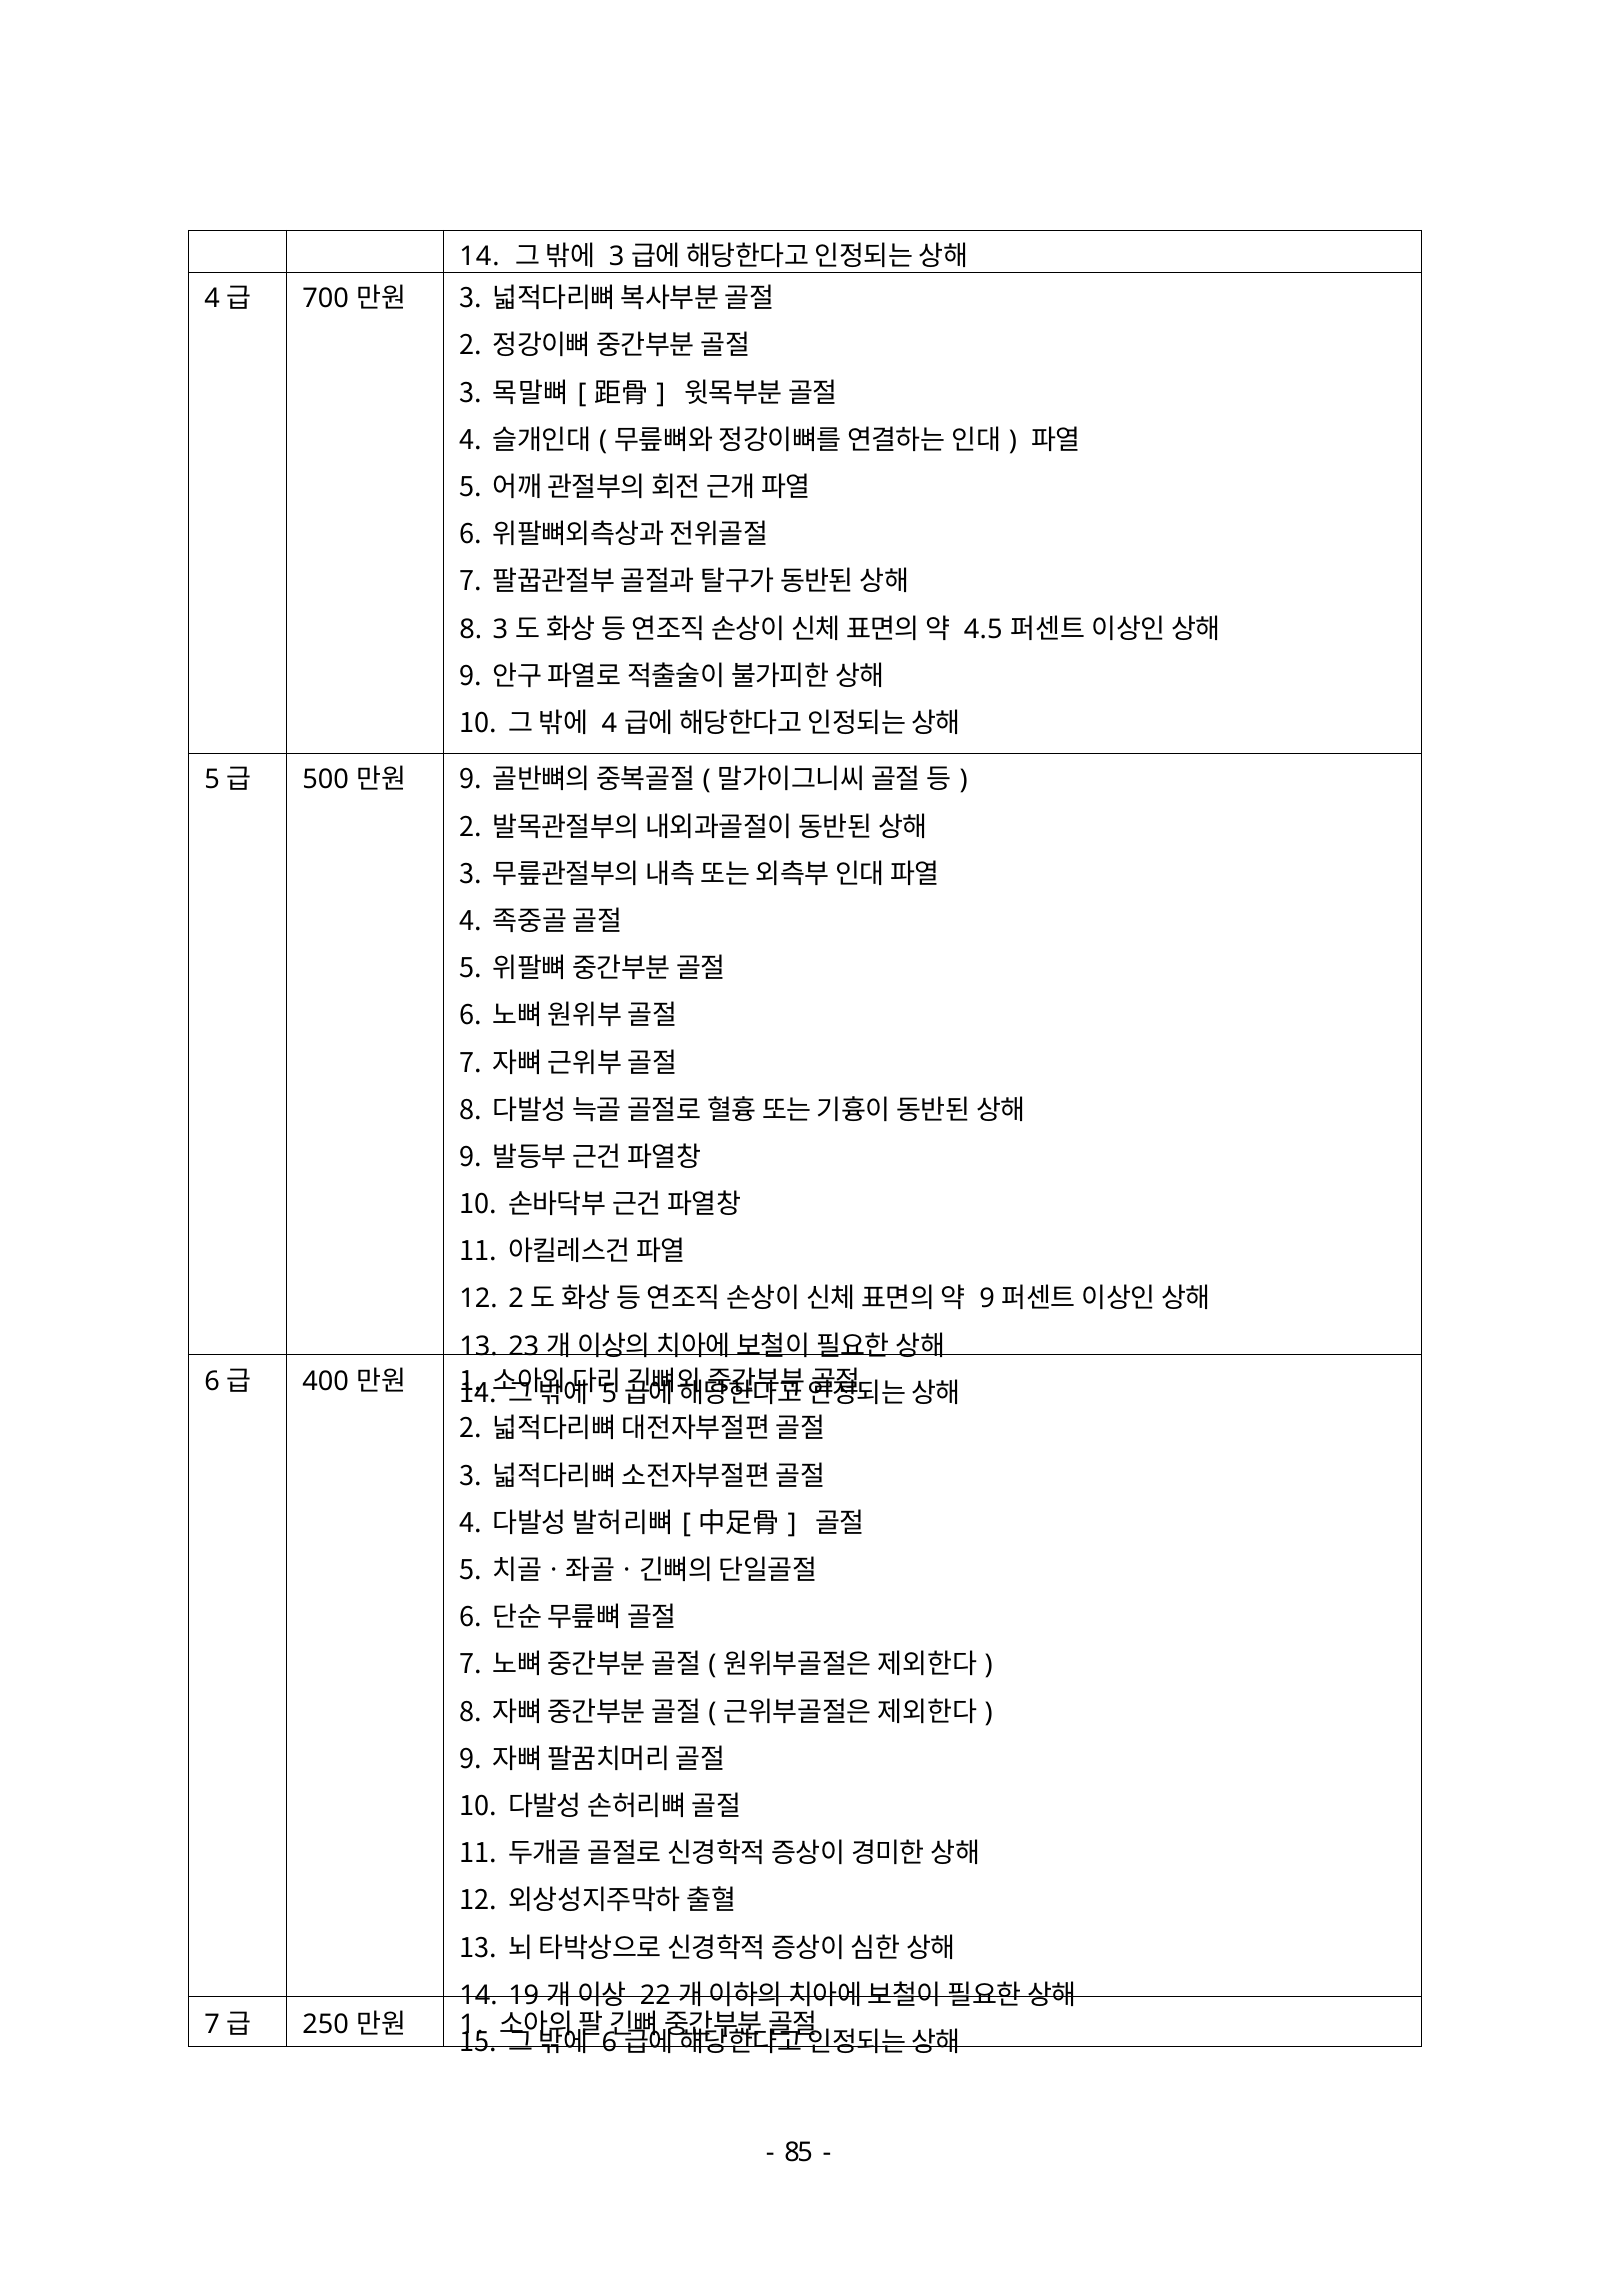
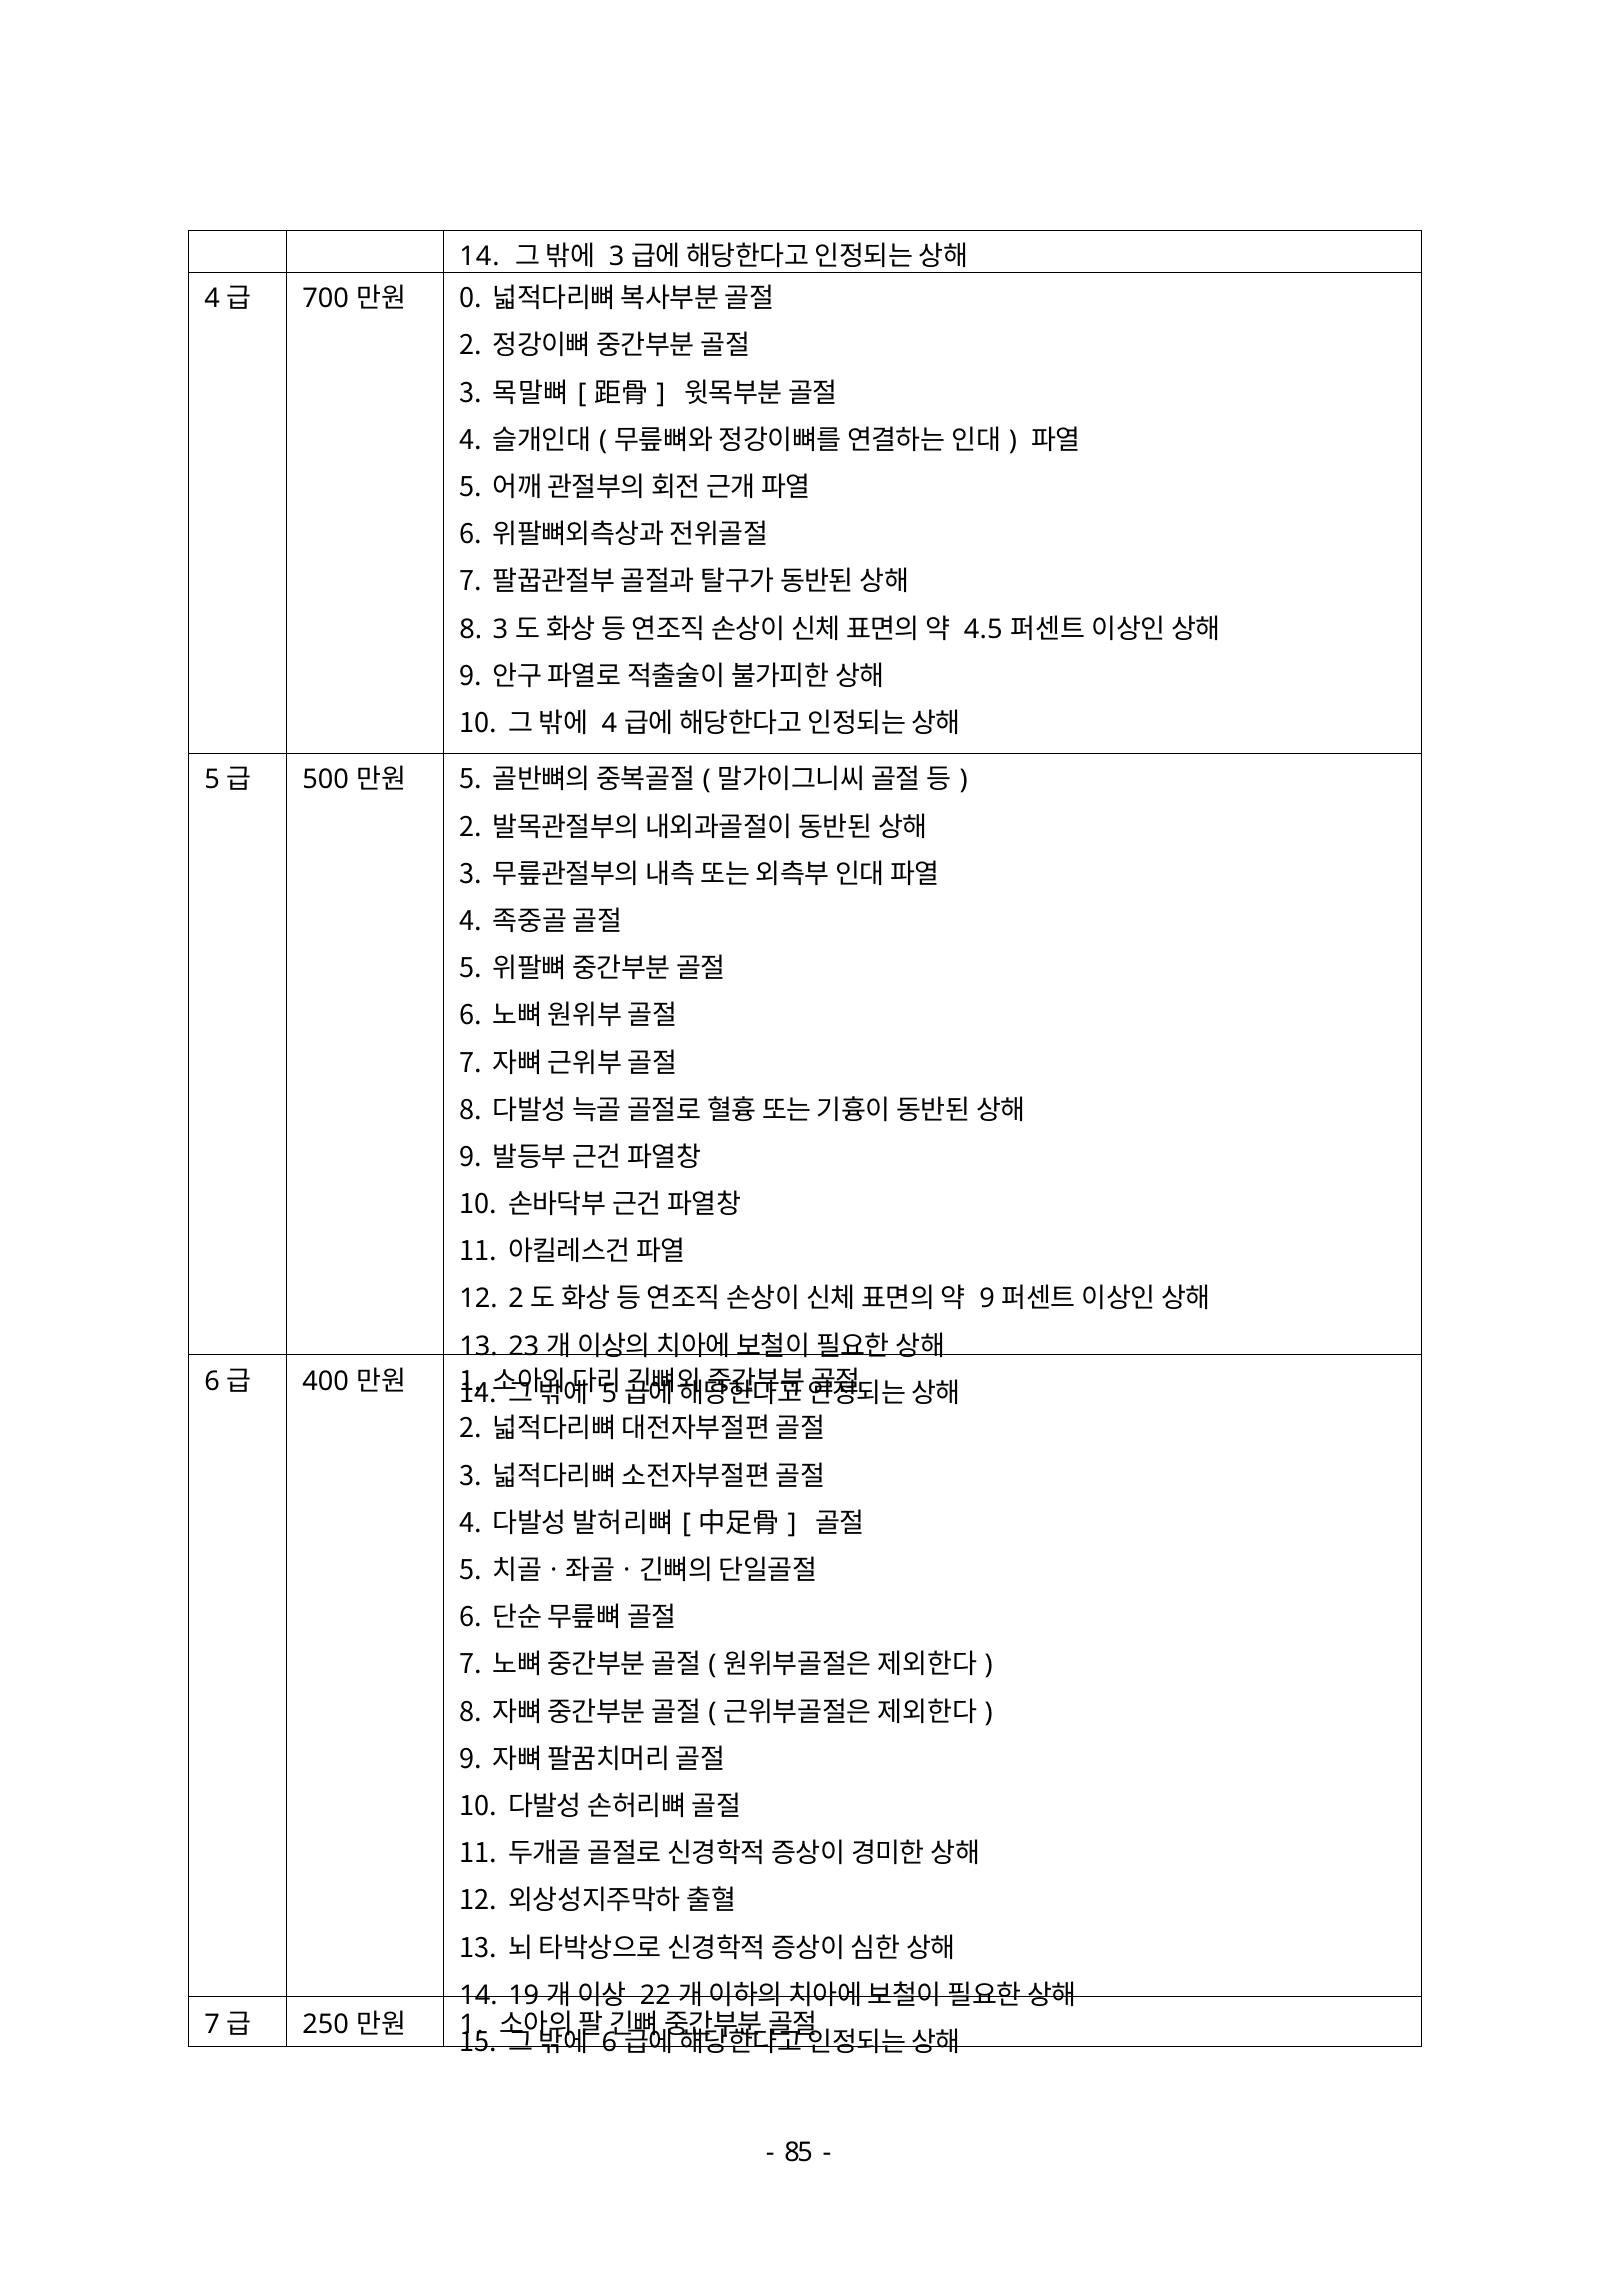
3: 3 -> 0 (471, 299)
9: 9 -> 5 (471, 780)
